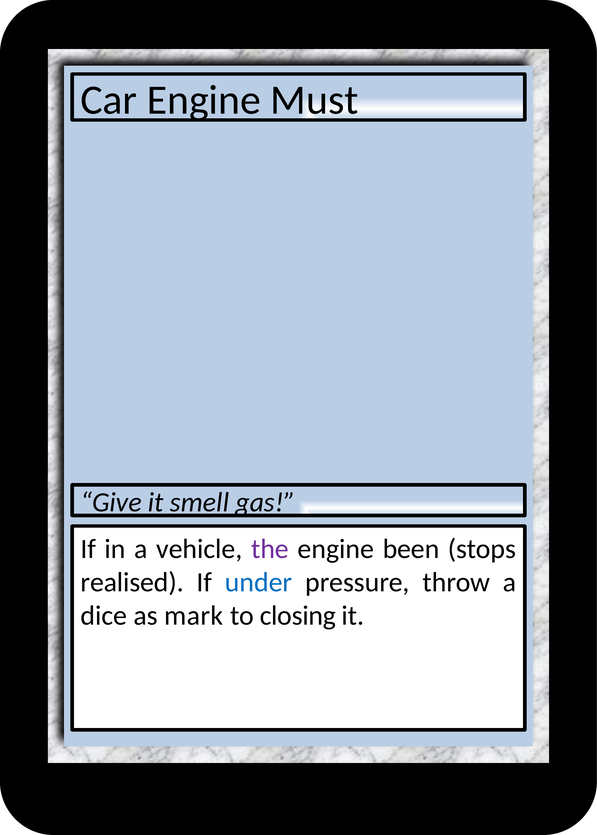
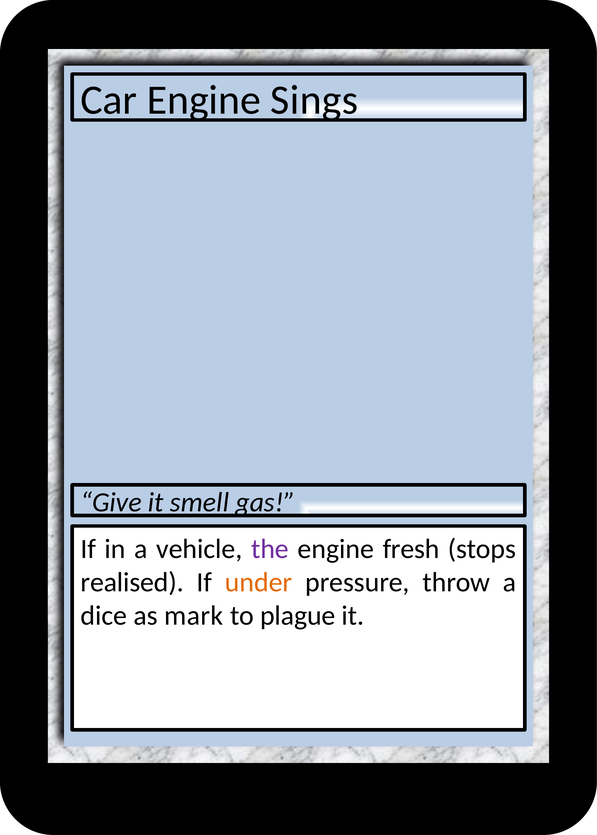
Must: Must -> Sings (314, 100)
been: been -> fresh (411, 549)
under colour: blue -> orange (259, 583)
closing: closing -> plague (298, 616)
